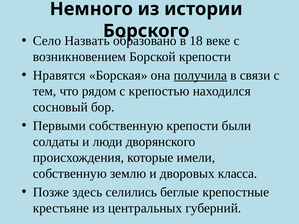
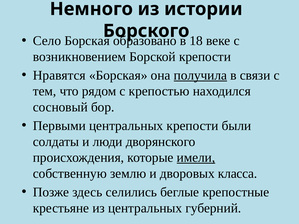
Село Назвать: Назвать -> Борская (87, 41)
Первыми собственную: собственную -> центральных (126, 126)
имели underline: none -> present (196, 158)
